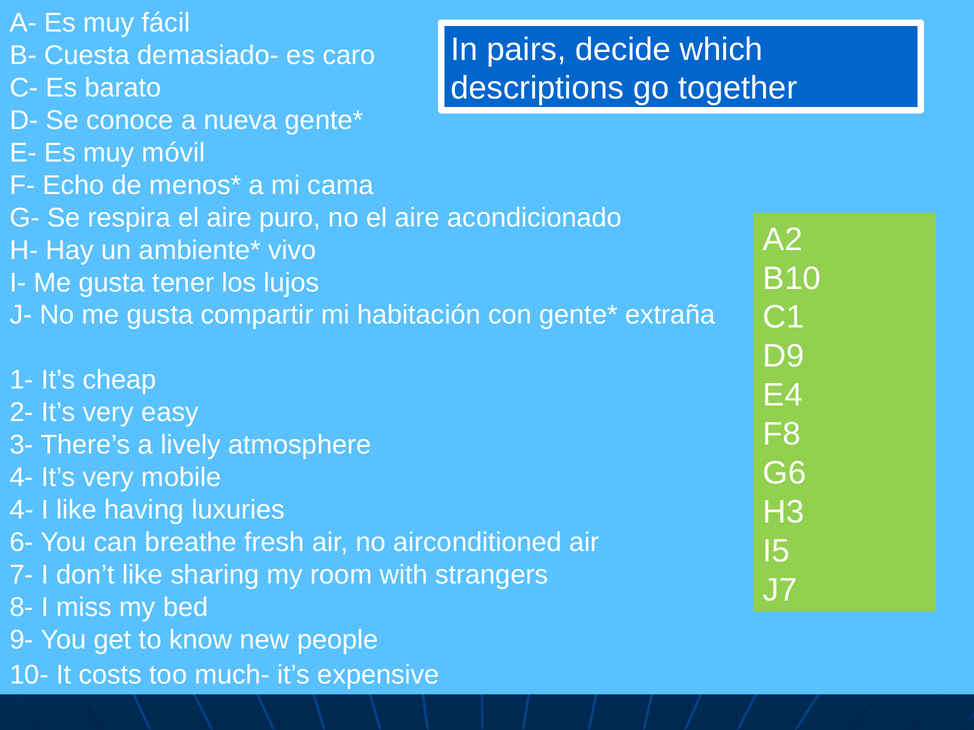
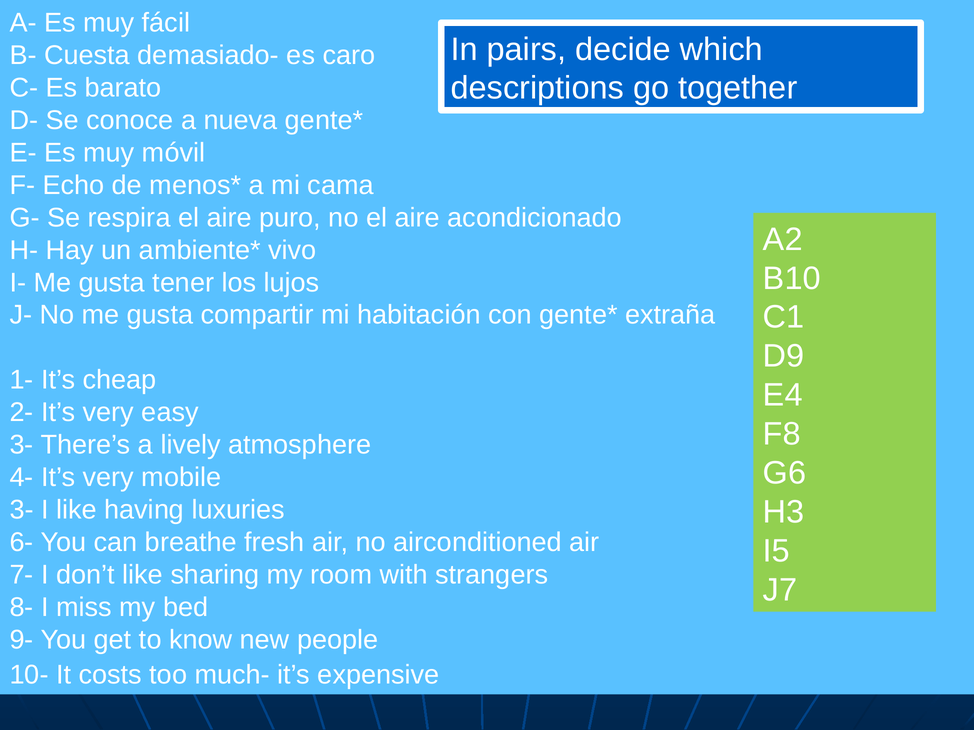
4-: 4- -> 3- (22, 510)
